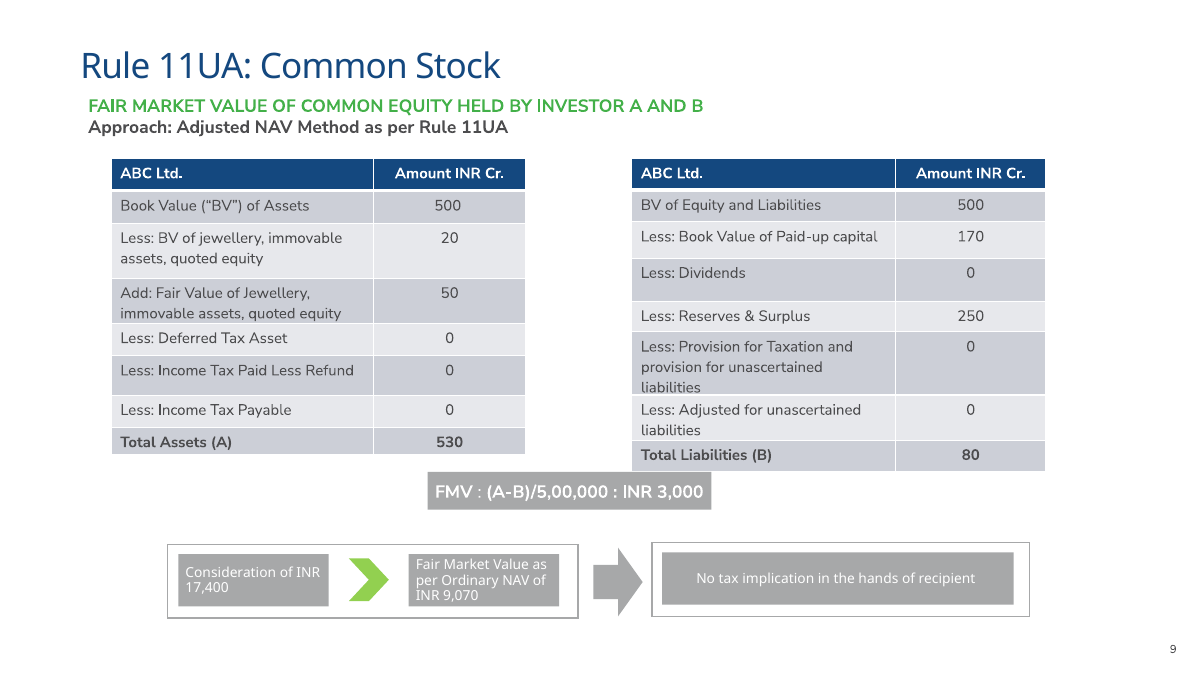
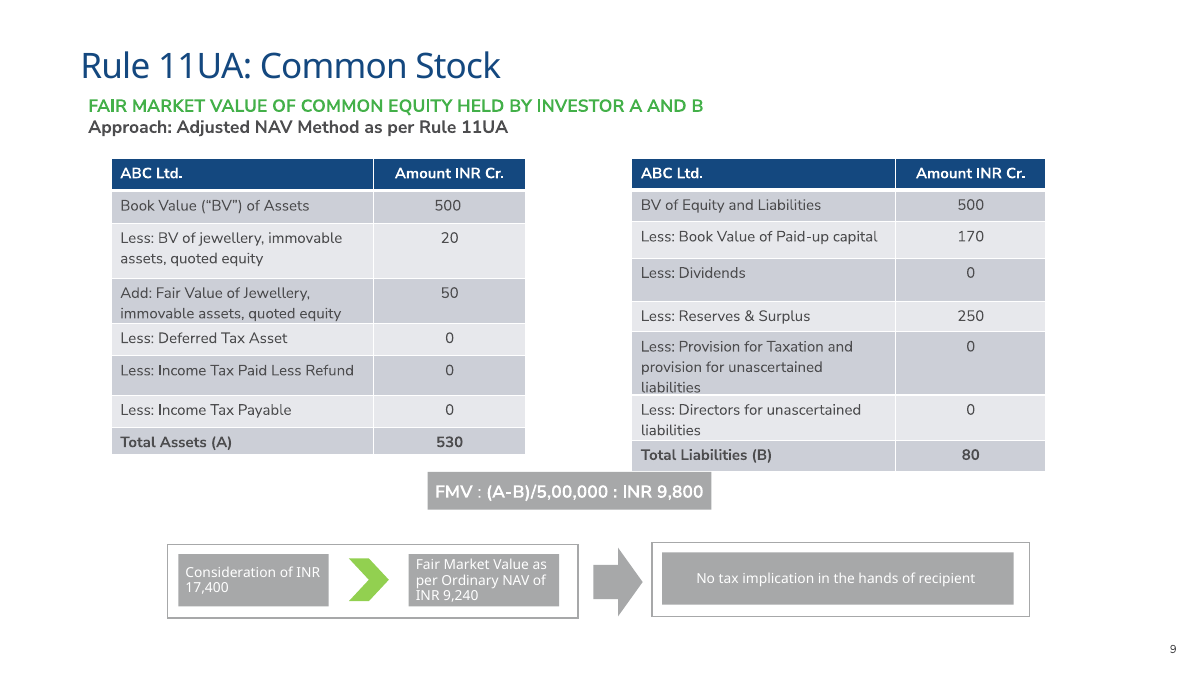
Less Adjusted: Adjusted -> Directors (709, 410)
3,000: 3,000 -> 9,800 (680, 492)
9,070: 9,070 -> 9,240 (461, 596)
